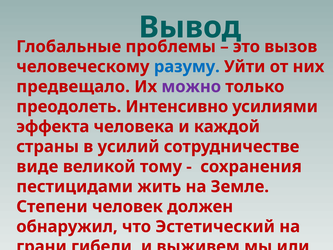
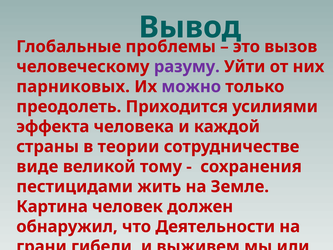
разуму colour: blue -> purple (187, 67)
предвещало: предвещало -> парниковых (73, 87)
Интенсивно: Интенсивно -> Приходится (177, 107)
усилий: усилий -> теории (128, 147)
Степени: Степени -> Картина (52, 206)
Эстетический: Эстетический -> Деятельности (215, 226)
